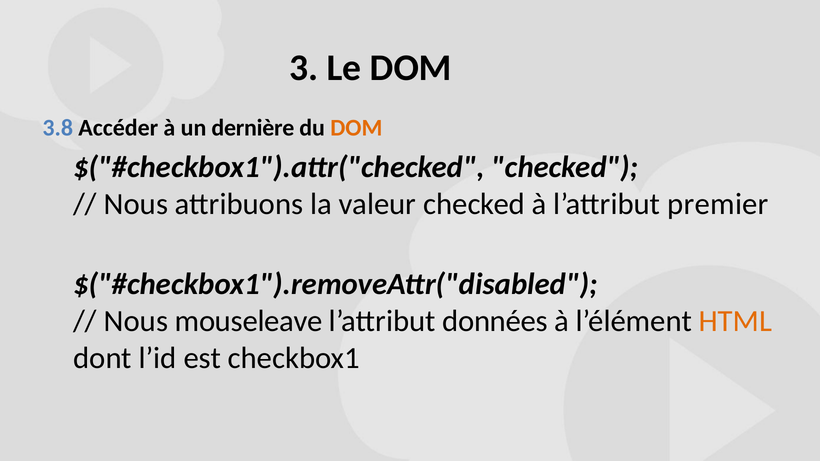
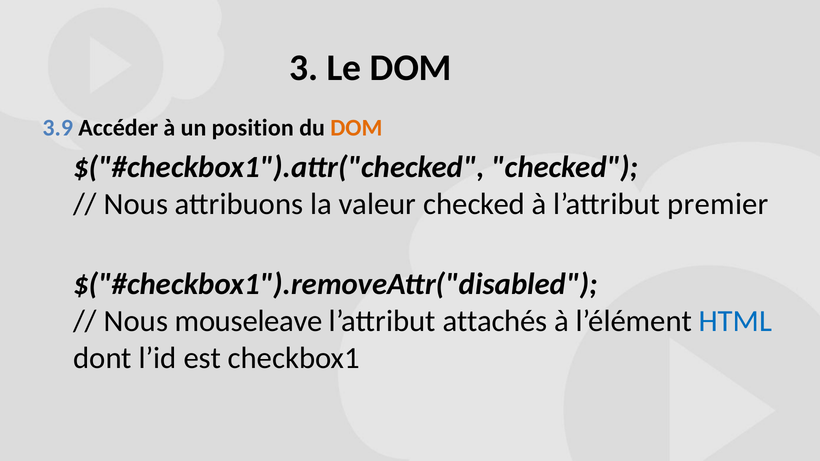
3.8: 3.8 -> 3.9 (58, 128)
dernière: dernière -> position (253, 128)
données: données -> attachés (495, 321)
HTML colour: orange -> blue (735, 321)
